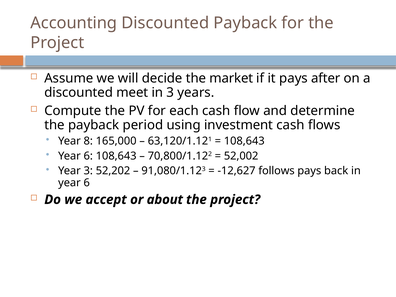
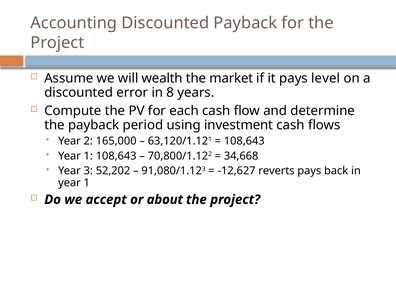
decide: decide -> wealth (162, 78)
after: after -> level (326, 78)
meet: meet -> error (132, 93)
in 3: 3 -> 8 (170, 93)
8: 8 -> 2 (88, 141)
6: 6 -> 1 (88, 156)
52,002: 52,002 -> 34,668 (241, 156)
follows: follows -> reverts (276, 171)
6: 6 -> 1 (87, 183)
